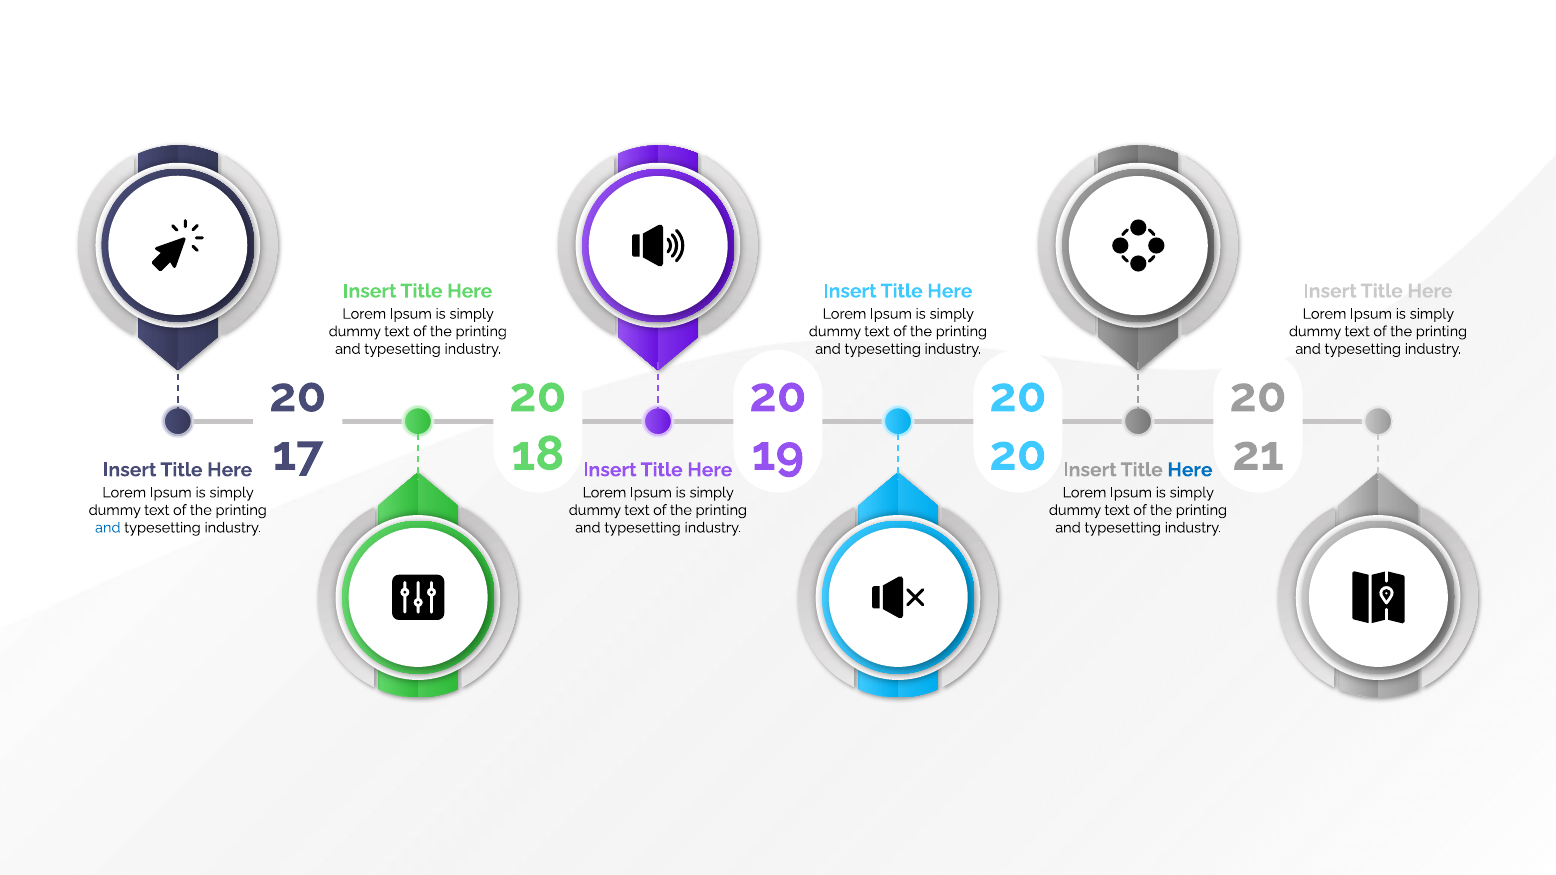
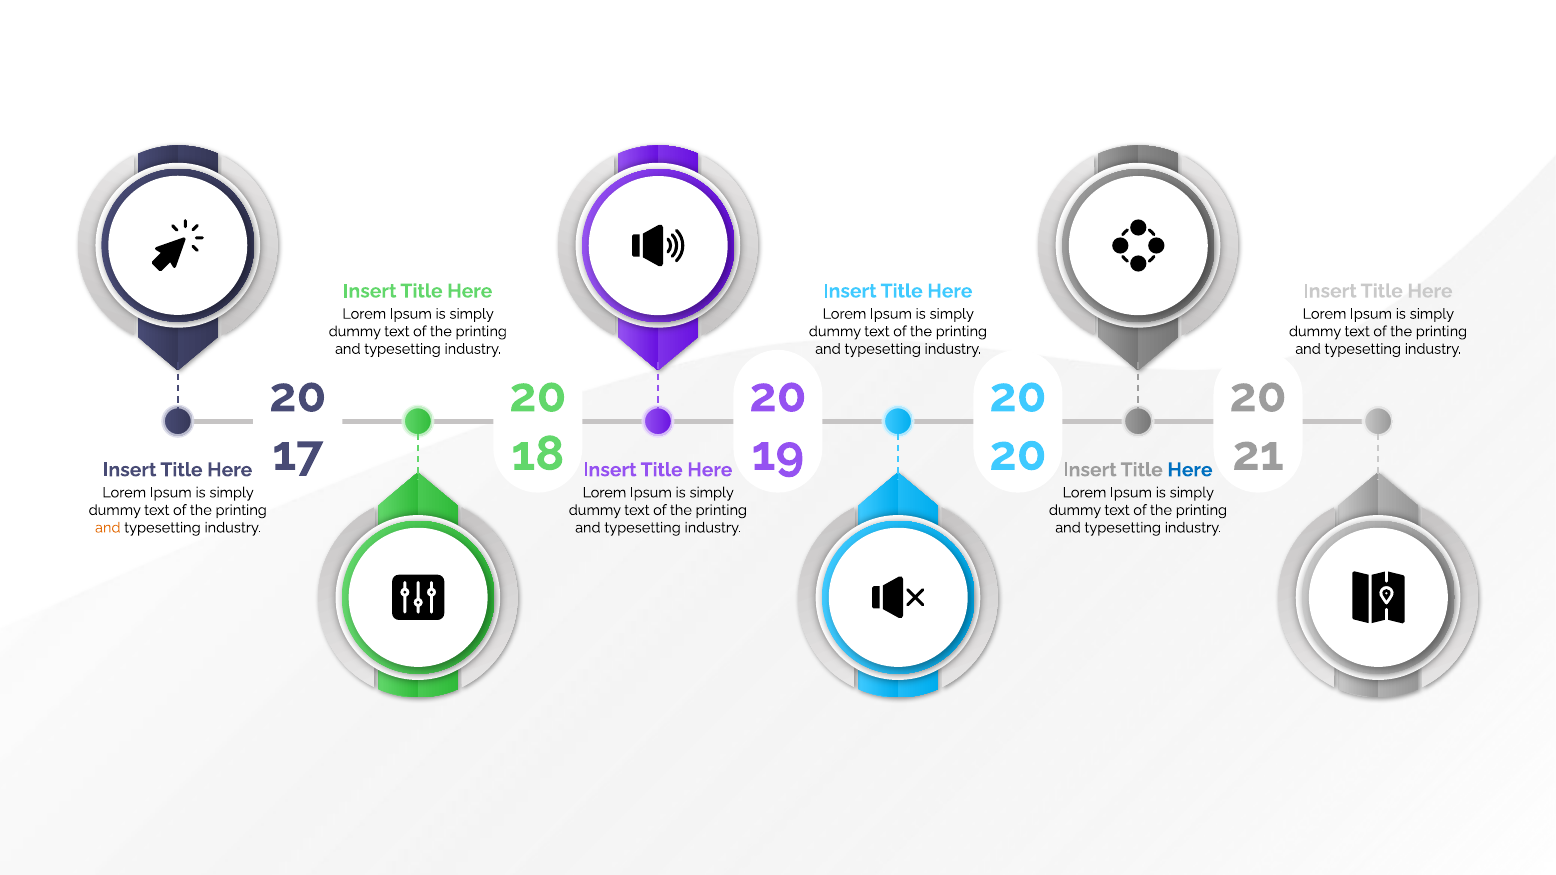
and colour: blue -> orange (108, 528)
